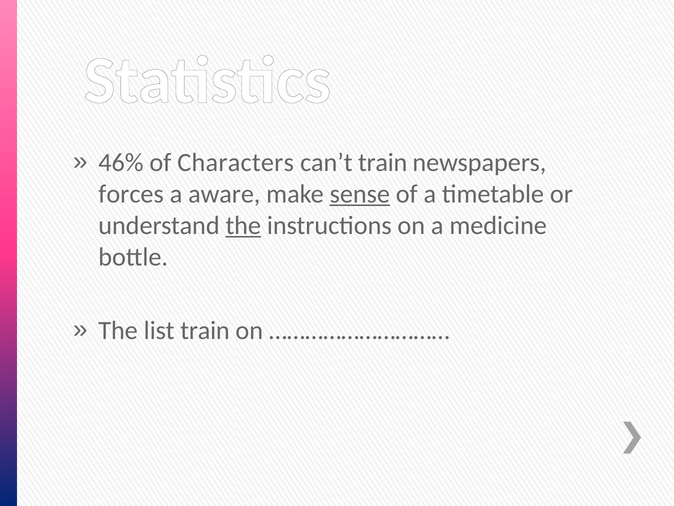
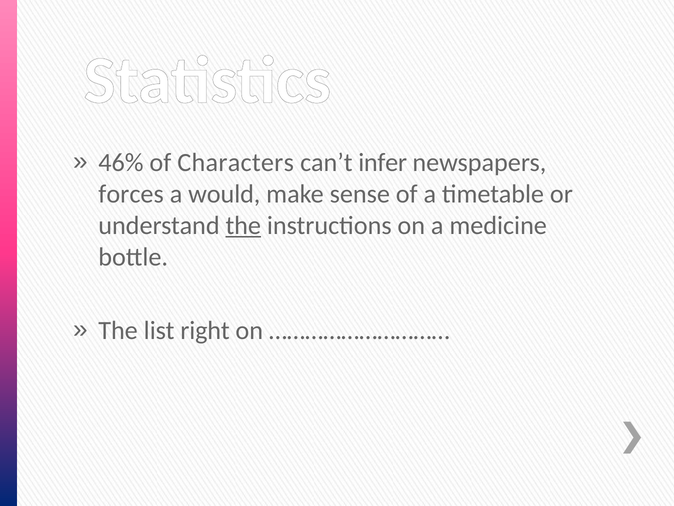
can’t train: train -> infer (383, 162)
aware: aware -> would (224, 194)
sense underline: present -> none (360, 194)
list train: train -> right (205, 330)
